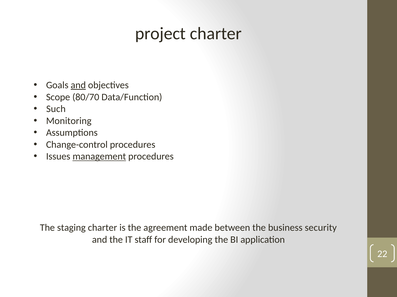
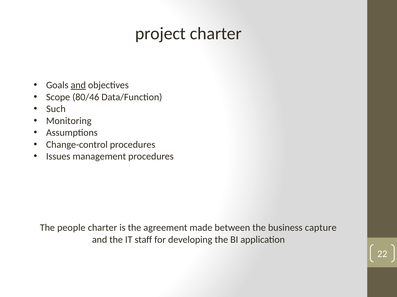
80/70: 80/70 -> 80/46 (86, 97)
management underline: present -> none (99, 157)
staging: staging -> people (71, 228)
security: security -> capture (321, 228)
